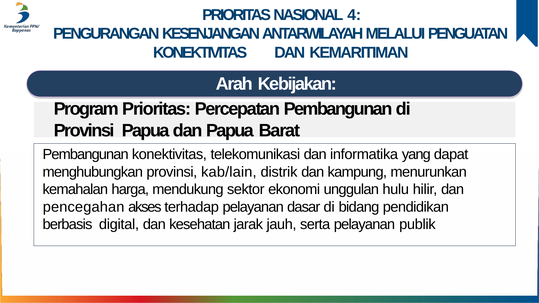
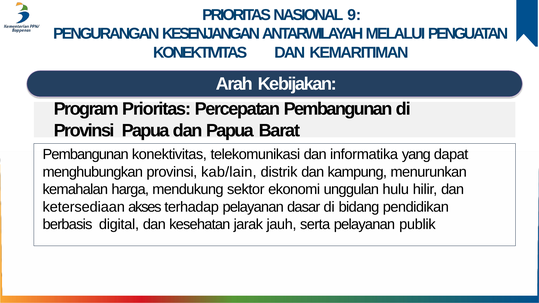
4: 4 -> 9 (354, 15)
pencegahan: pencegahan -> ketersediaan (84, 207)
